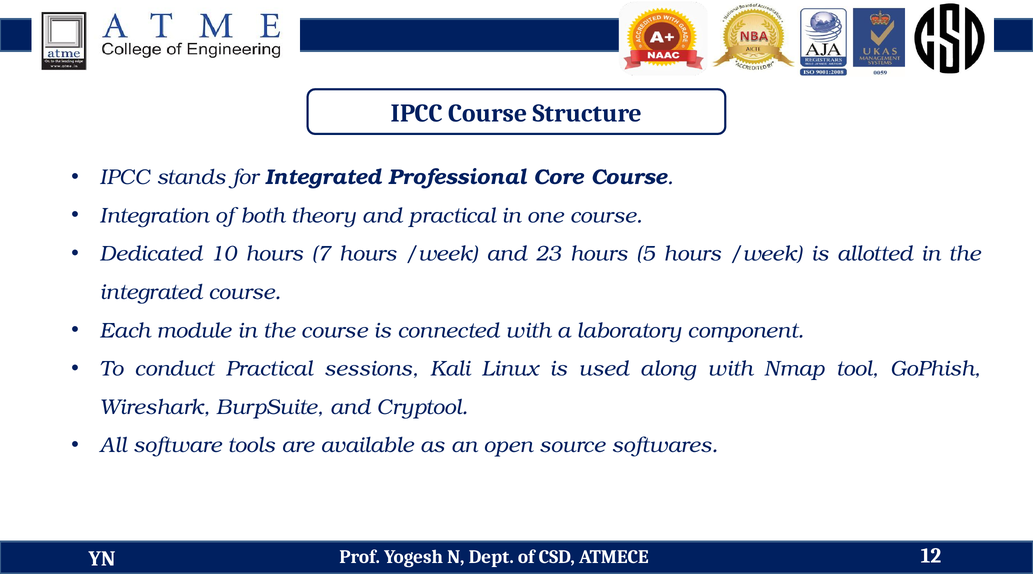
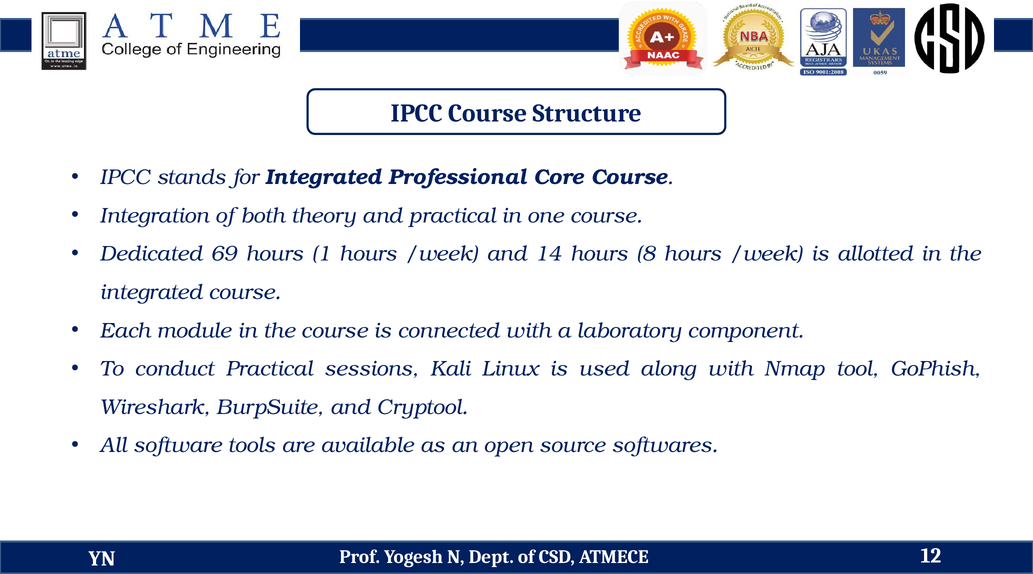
10: 10 -> 69 (224, 254)
7: 7 -> 1 (321, 254)
23: 23 -> 14 (548, 254)
5: 5 -> 8 (646, 254)
